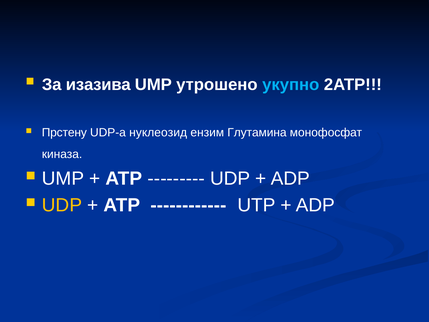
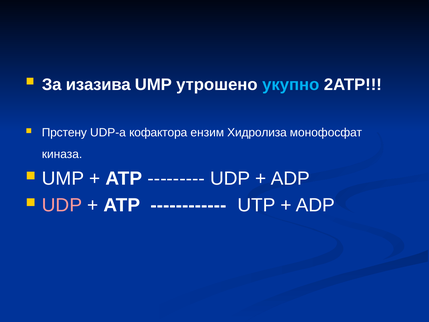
нуклеозид: нуклеозид -> кофактора (158, 133)
Глутамина: Глутамина -> Хидролиза (257, 133)
UDP colour: yellow -> pink (62, 205)
